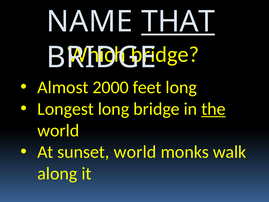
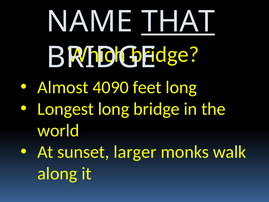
2000: 2000 -> 4090 (111, 87)
the underline: present -> none (213, 109)
sunset world: world -> larger (135, 152)
